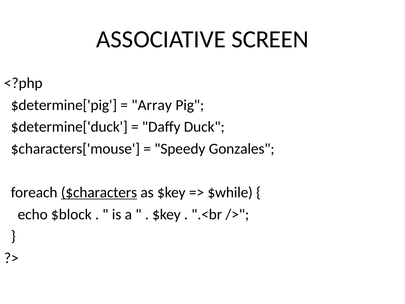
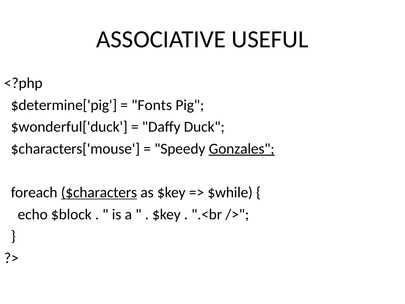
SCREEN: SCREEN -> USEFUL (270, 39)
Array: Array -> Fonts (152, 105)
$determine['duck: $determine['duck -> $wonderful['duck (69, 127)
Gonzales underline: none -> present (242, 149)
